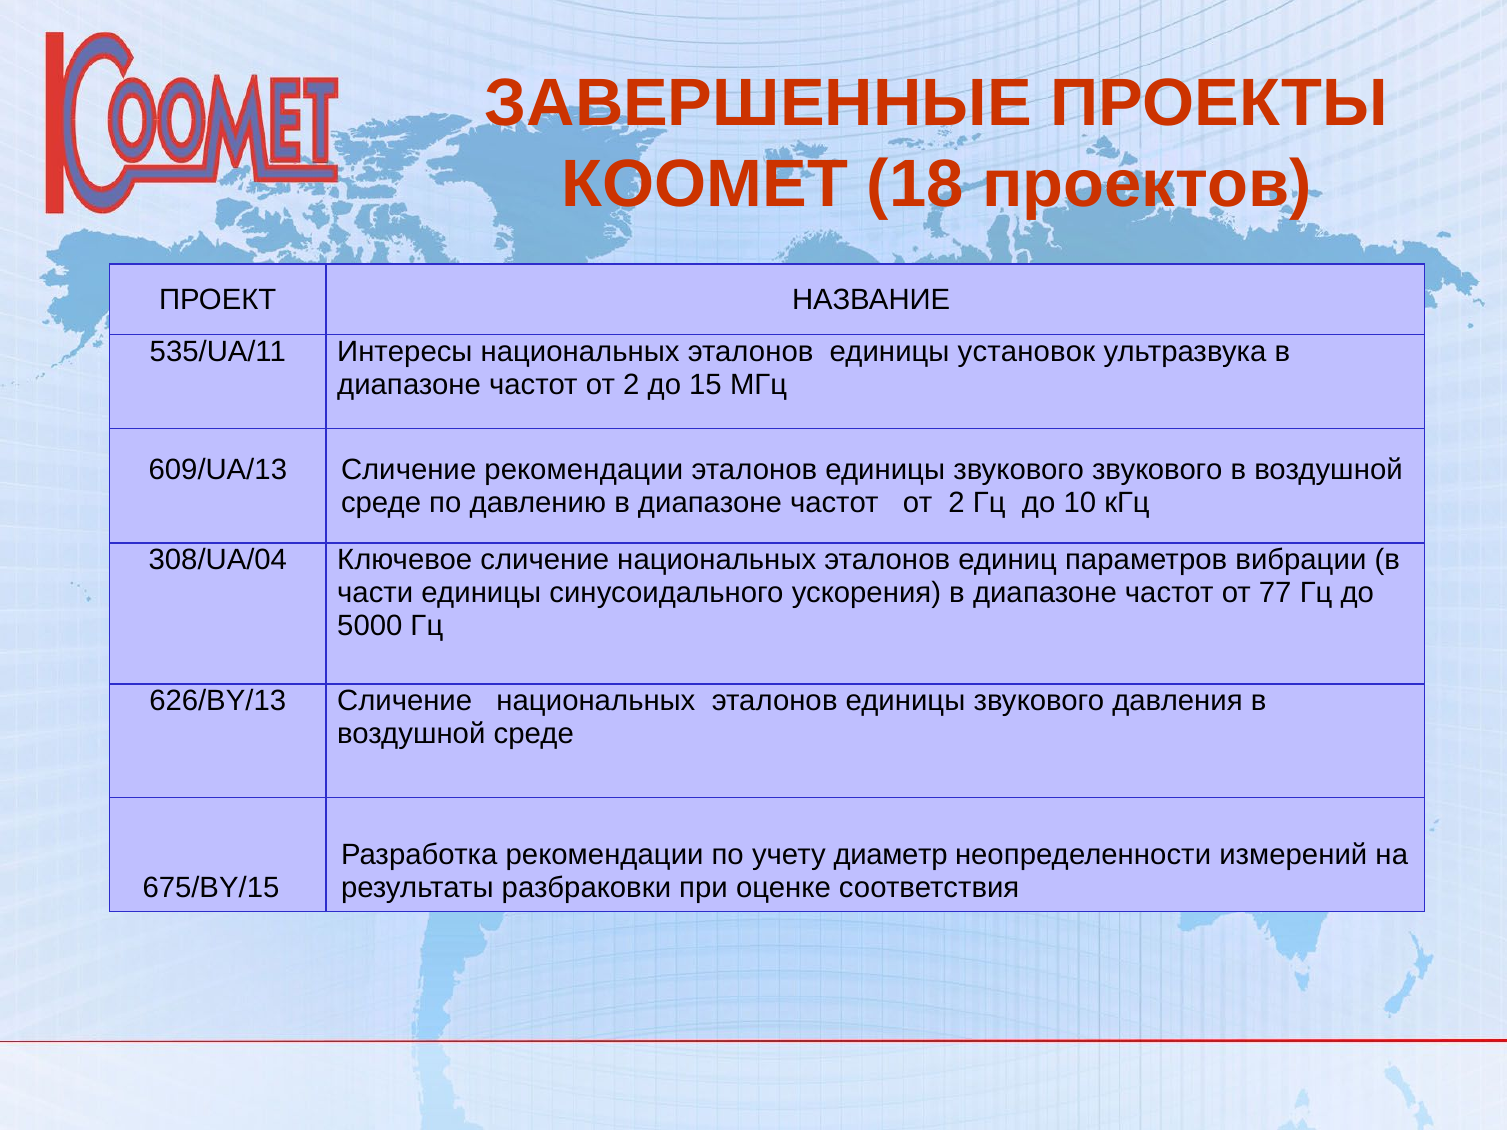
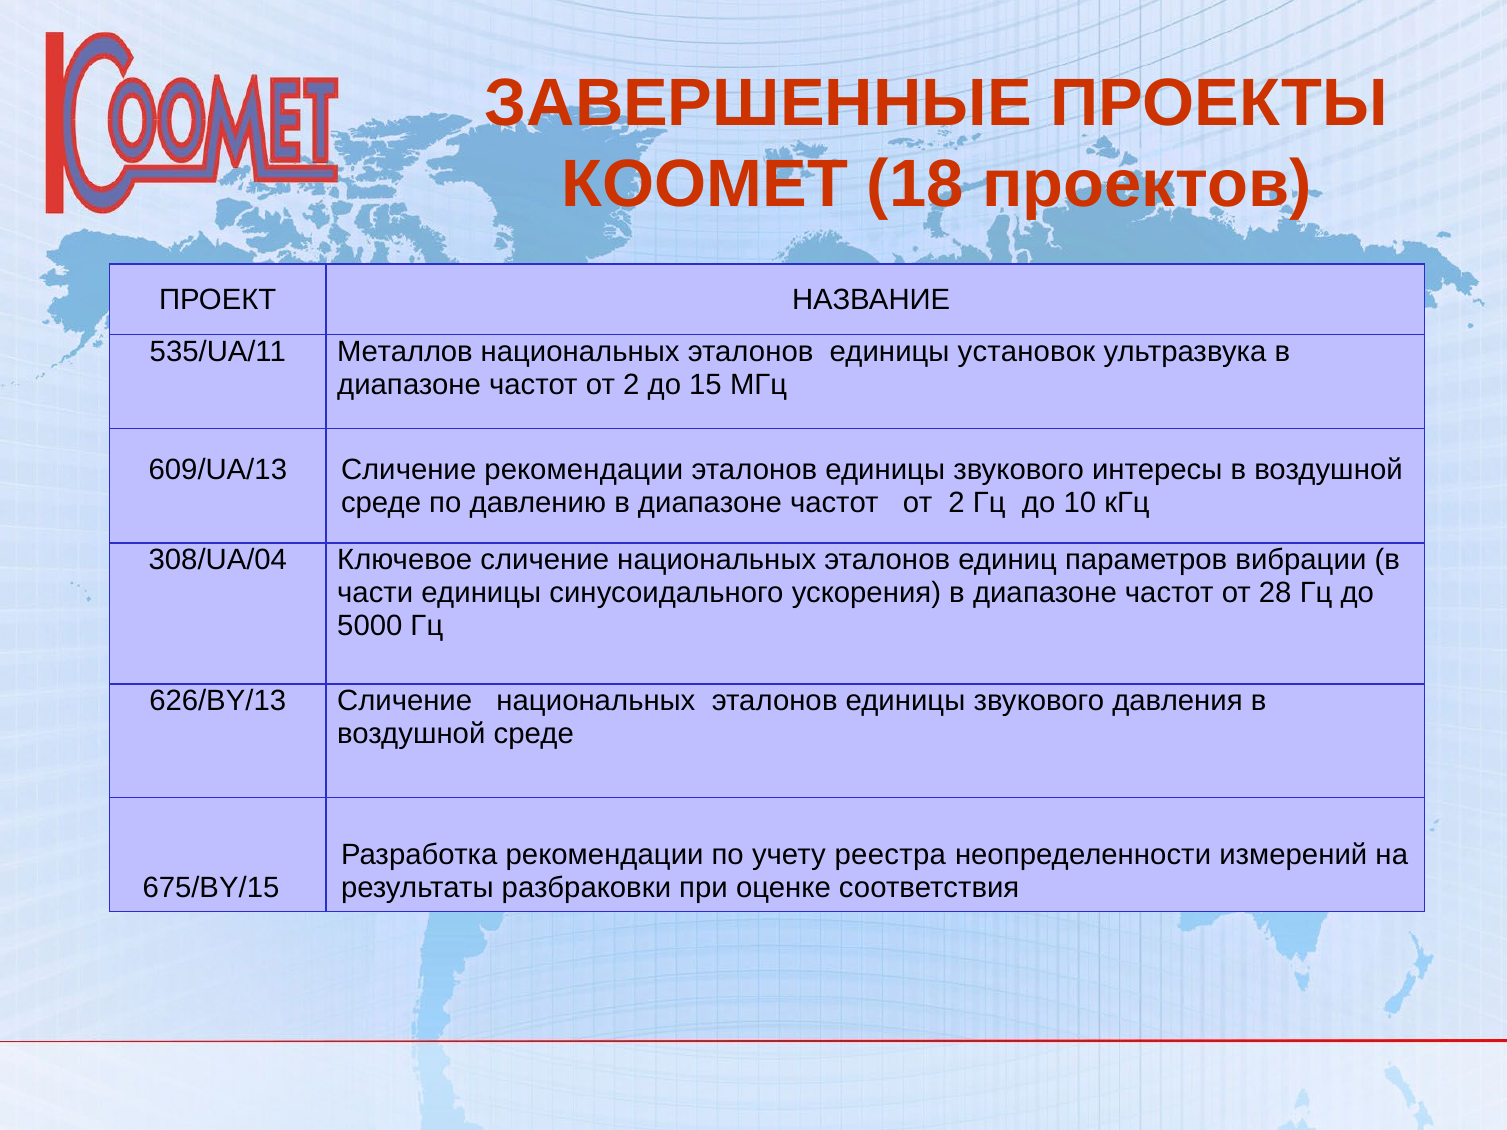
Интересы: Интересы -> Металлов (405, 352)
звукового звукового: звукового -> интересы (1157, 470)
77: 77 -> 28 (1275, 593)
диаметр: диаметр -> реестра (890, 855)
